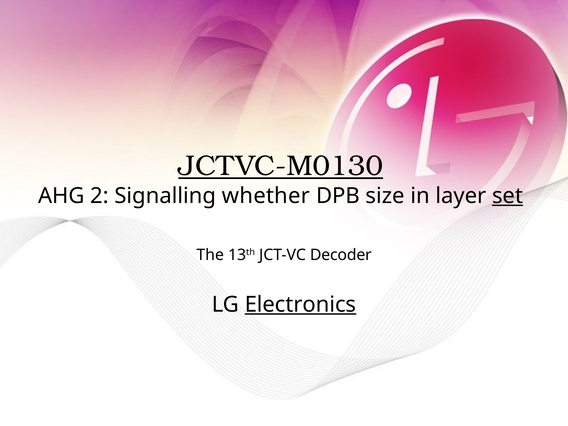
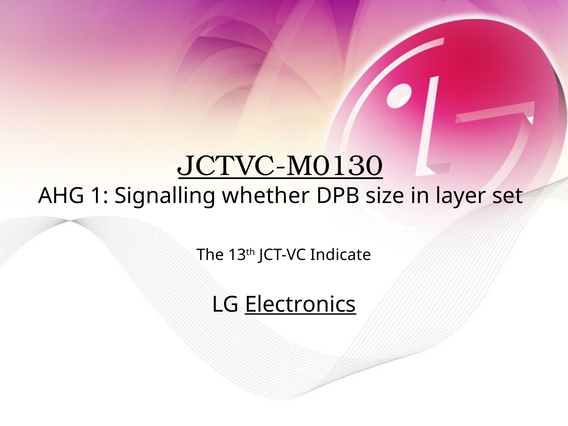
2: 2 -> 1 (99, 196)
set underline: present -> none (508, 196)
Decoder: Decoder -> Indicate (341, 255)
